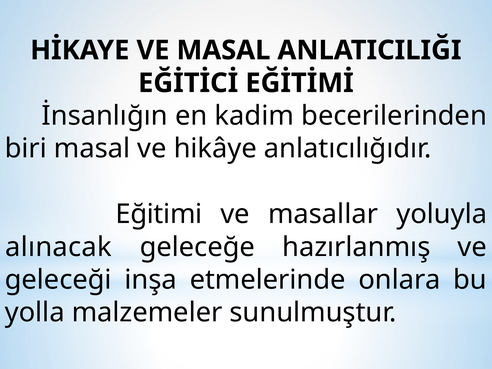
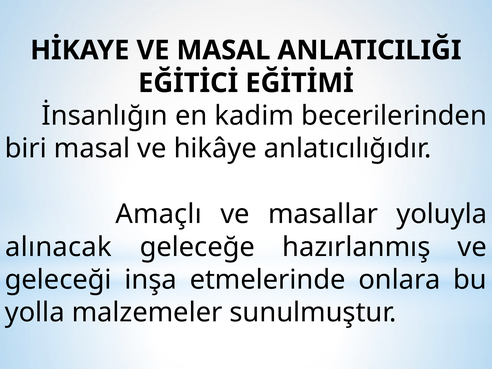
Eğitimi: Eğitimi -> Amaçlı (159, 214)
